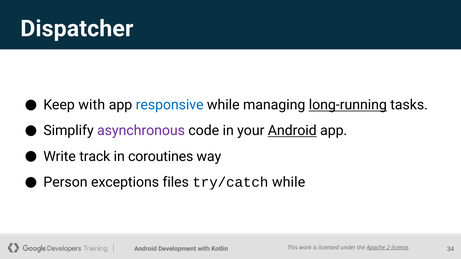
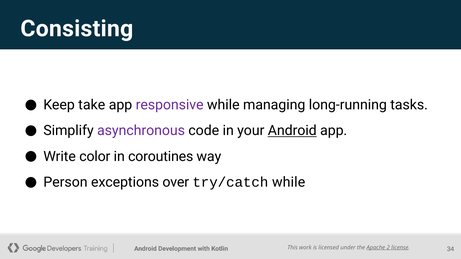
Dispatcher: Dispatcher -> Consisting (77, 29)
Keep with: with -> take (92, 105)
responsive colour: blue -> purple (170, 105)
long-running underline: present -> none (348, 105)
track: track -> color (95, 157)
files: files -> over (176, 182)
